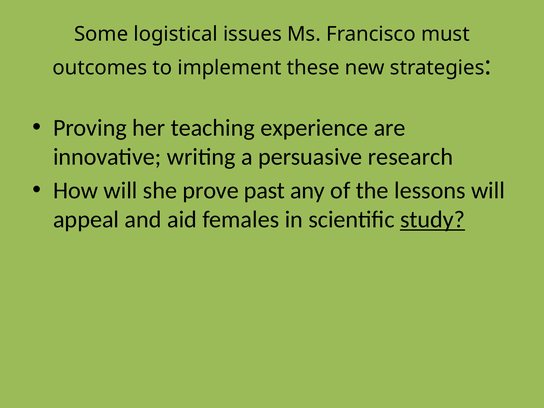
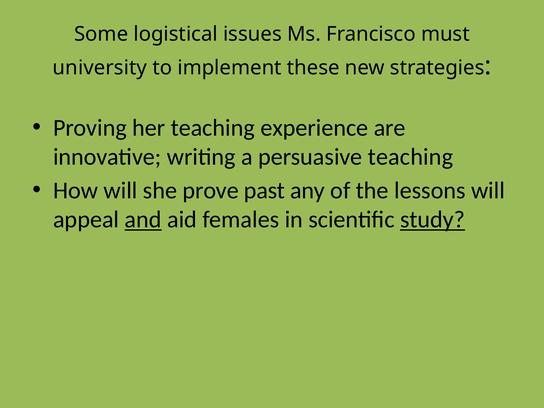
outcomes: outcomes -> university (100, 68)
persuasive research: research -> teaching (410, 157)
and underline: none -> present (143, 220)
